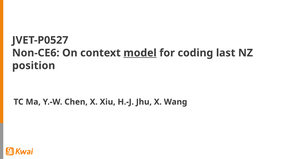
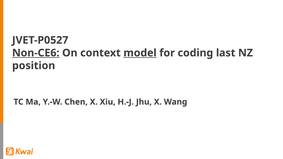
Non-CE6 underline: none -> present (36, 53)
